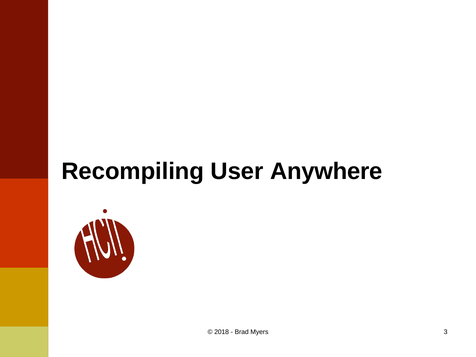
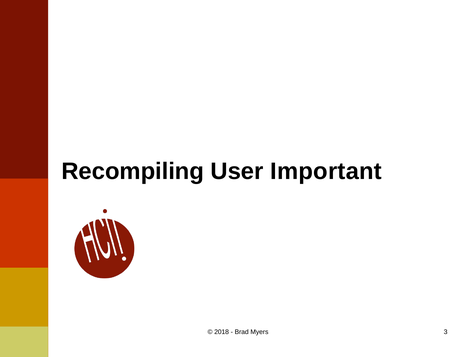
Anywhere: Anywhere -> Important (326, 171)
